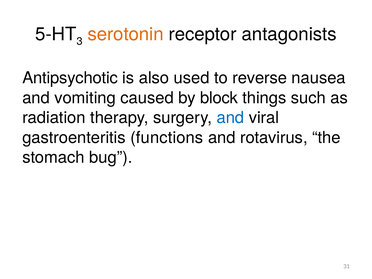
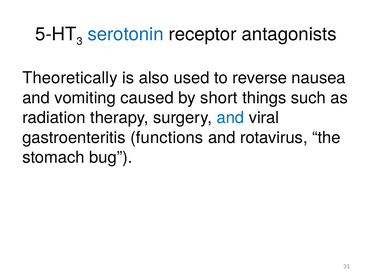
serotonin colour: orange -> blue (126, 34)
Antipsychotic: Antipsychotic -> Theoretically (70, 78)
block: block -> short (219, 98)
